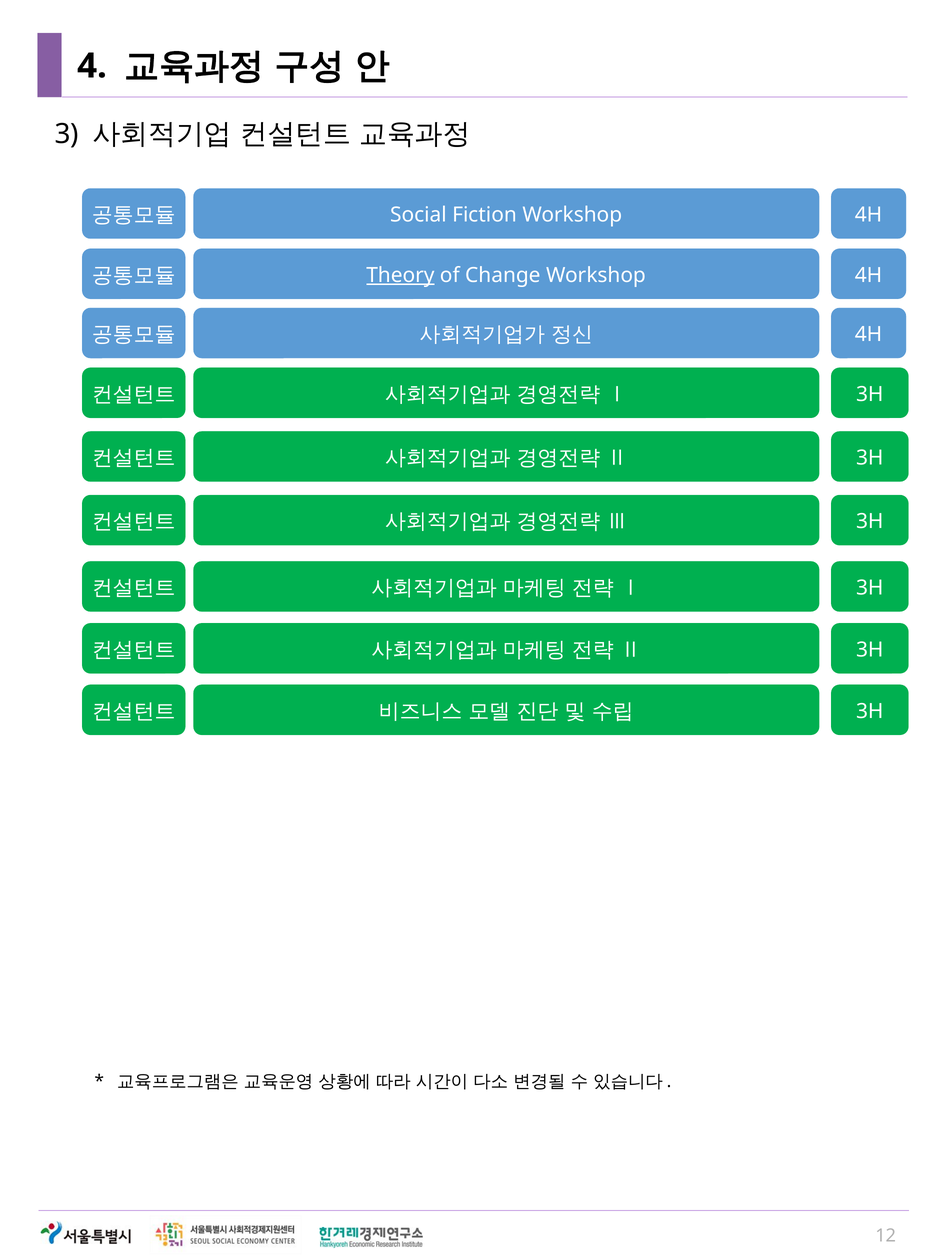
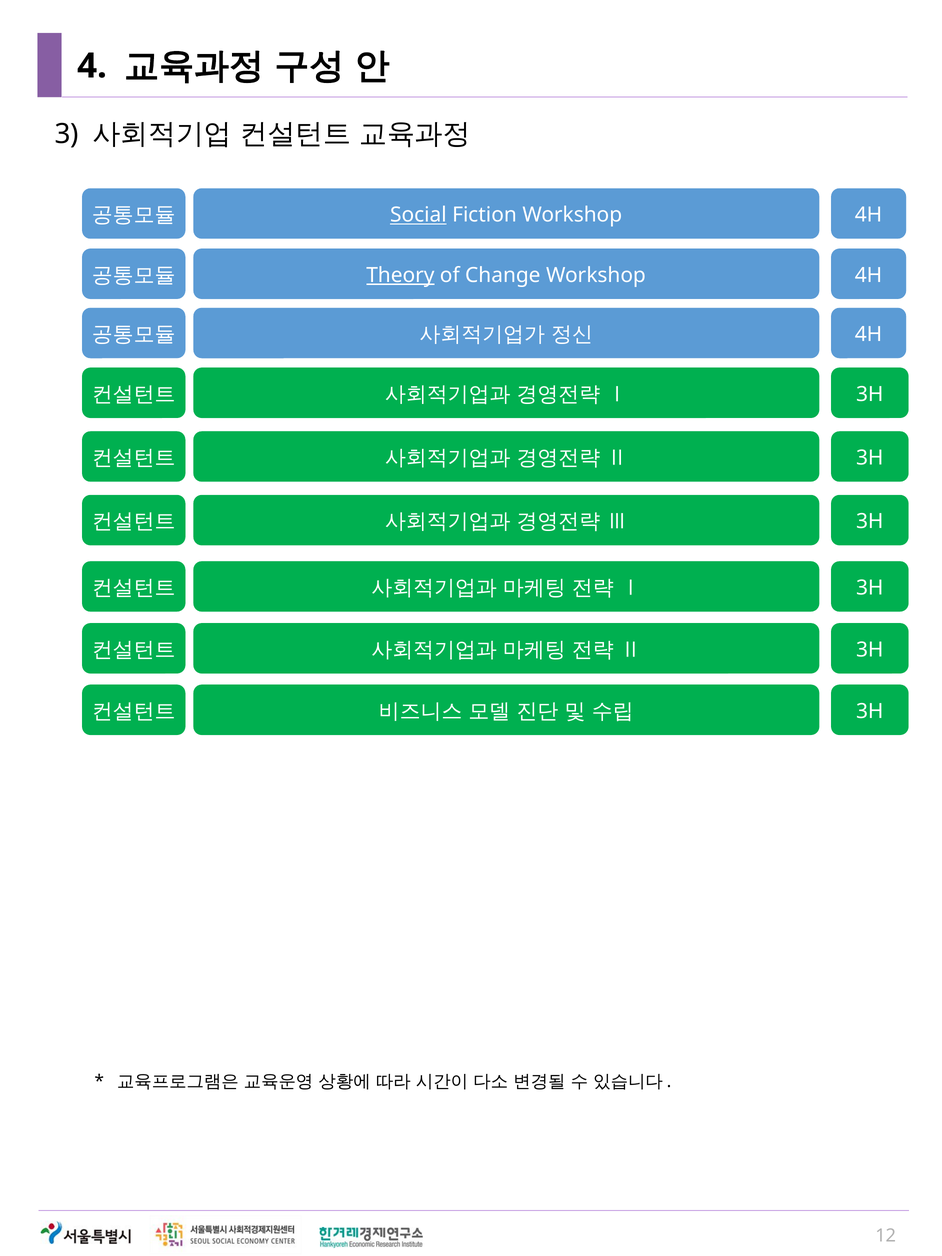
Social underline: none -> present (418, 215)
